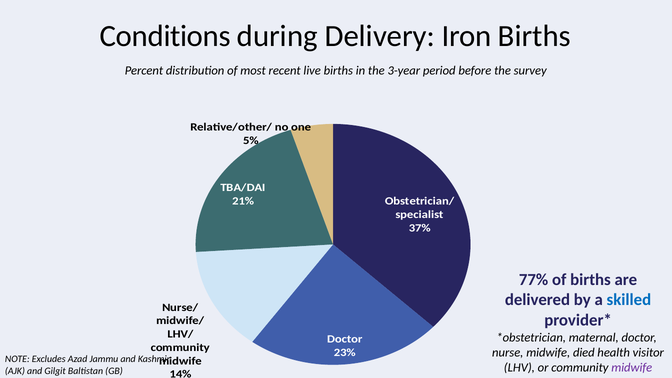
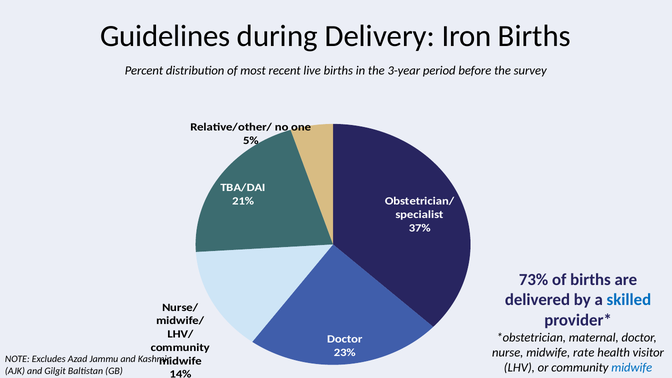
Conditions: Conditions -> Guidelines (165, 36)
77%: 77% -> 73% (534, 280)
died: died -> rate (584, 353)
midwife colour: purple -> blue (632, 368)
